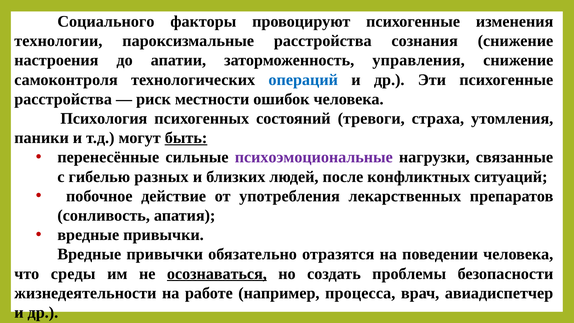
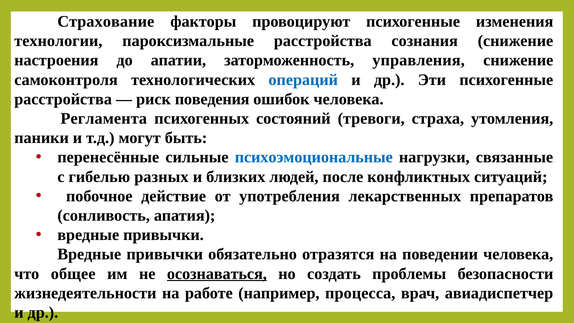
Социального: Социального -> Страхование (106, 21)
местности: местности -> поведения (212, 99)
Психология: Психология -> Регламента (104, 118)
быть underline: present -> none (186, 138)
психоэмоциональные colour: purple -> blue (314, 157)
среды: среды -> общее (73, 274)
